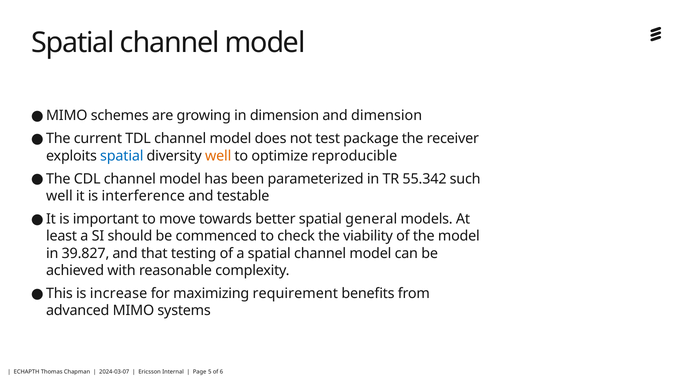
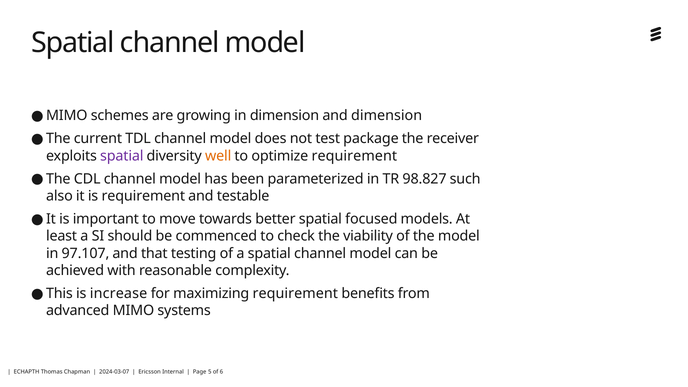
spatial colour: blue -> purple (122, 156)
optimize reproducible: reproducible -> requirement (354, 156)
55.342: 55.342 -> 98.827 (425, 179)
well: well -> also (59, 196)
is interference: interference -> requirement (143, 196)
general: general -> focused (371, 219)
39.827: 39.827 -> 97.107 (85, 253)
